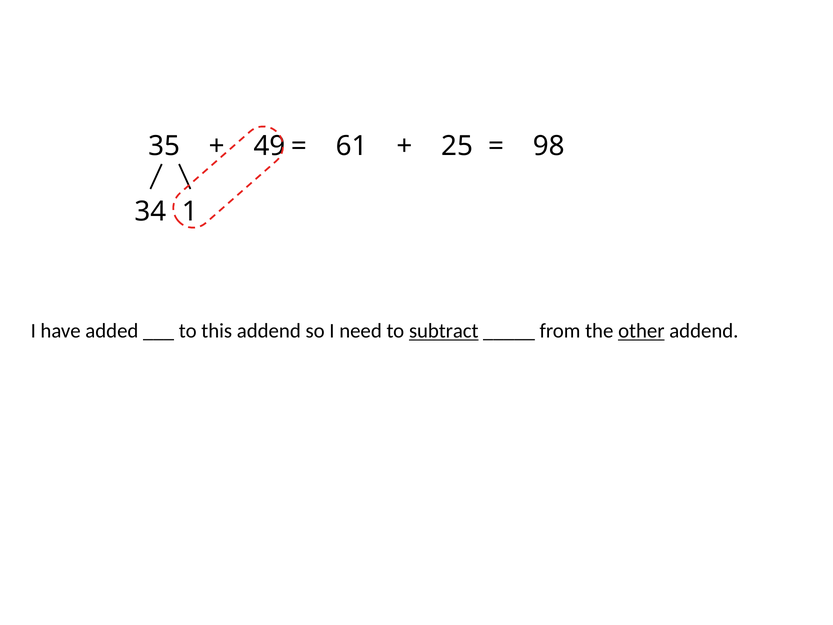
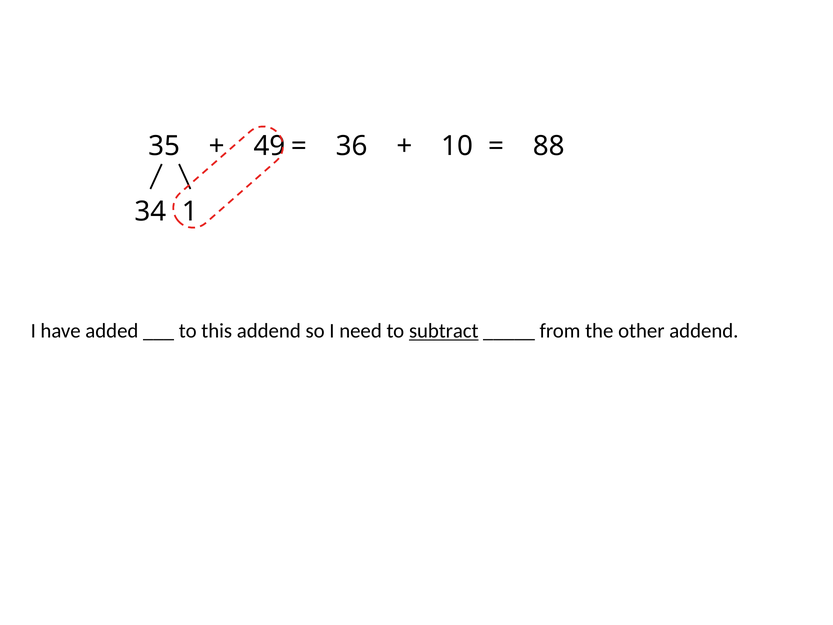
61: 61 -> 36 (352, 146)
25: 25 -> 10 (457, 146)
98: 98 -> 88 (549, 146)
other underline: present -> none (641, 331)
